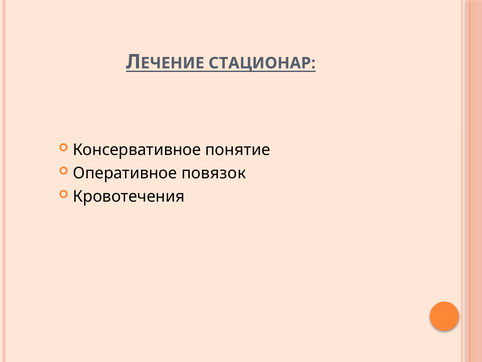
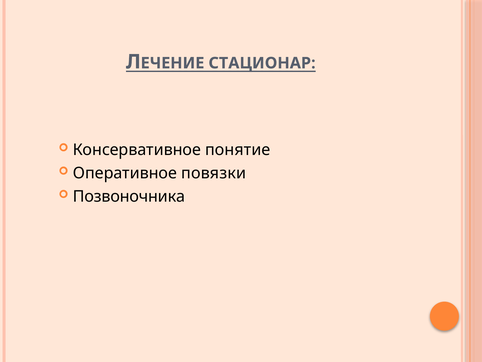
повязок: повязок -> повязки (214, 173)
Кровотечения: Кровотечения -> Позвоночника (129, 196)
